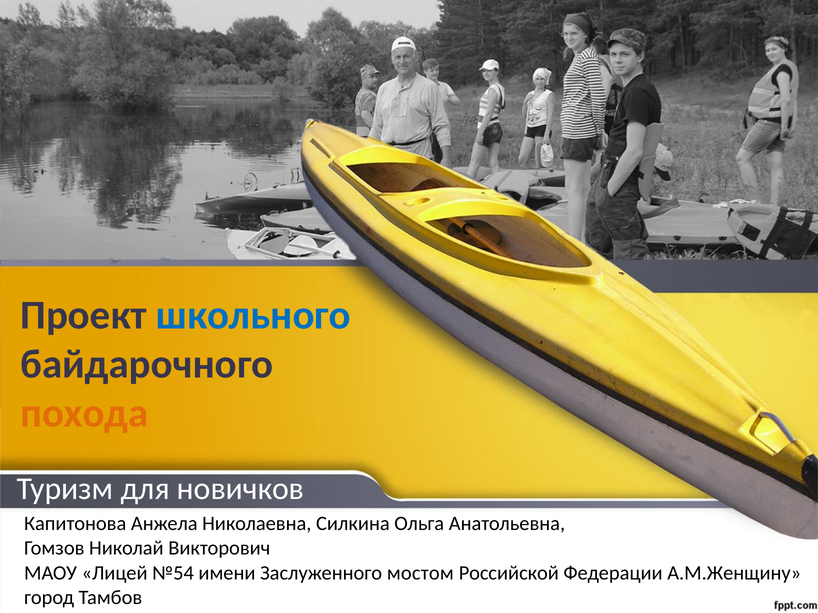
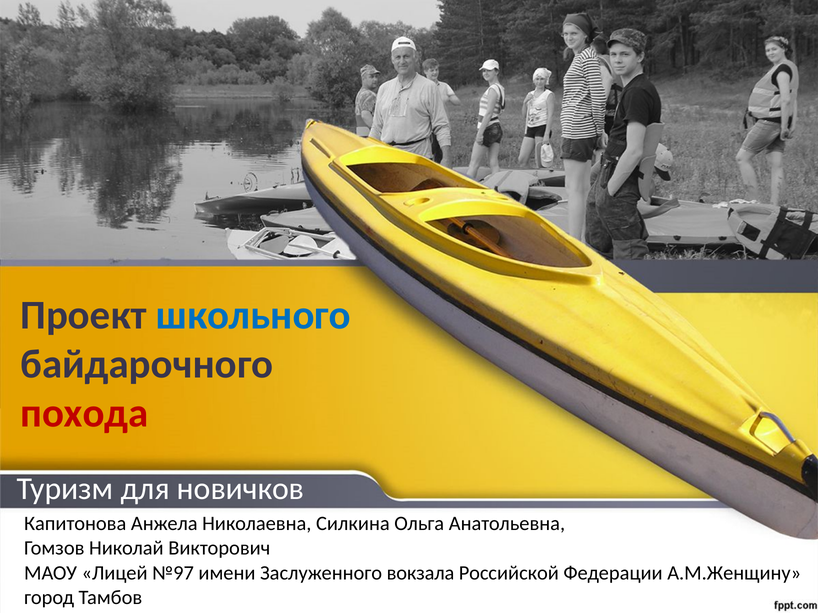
похода colour: orange -> red (84, 413)
№54: №54 -> №97 (173, 573)
мостом: мостом -> вокзала (421, 573)
